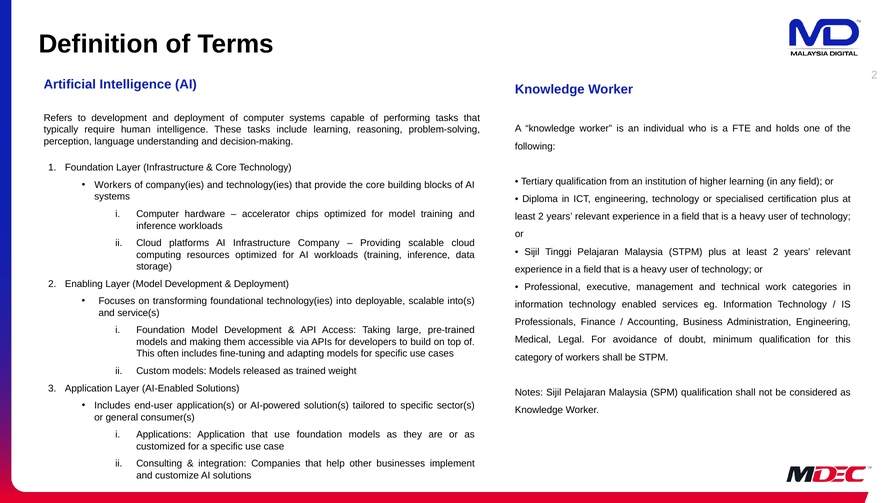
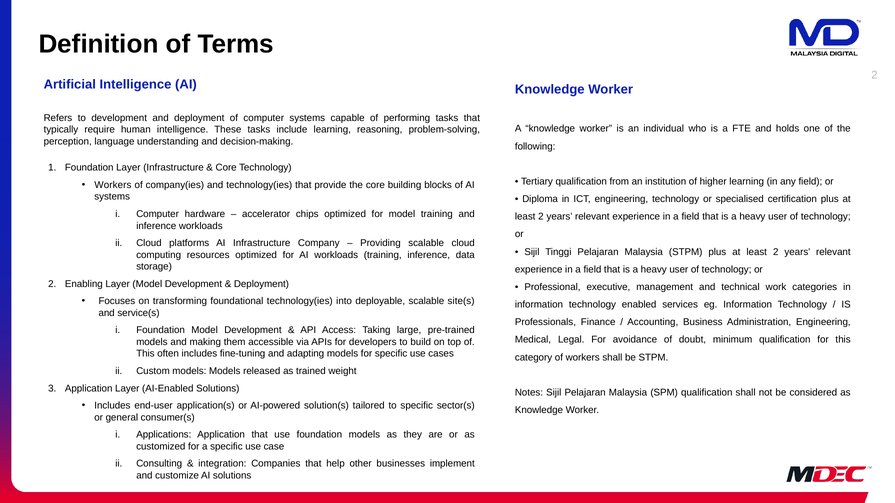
into(s: into(s -> site(s (461, 301)
